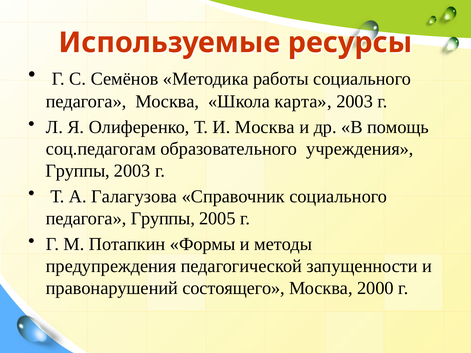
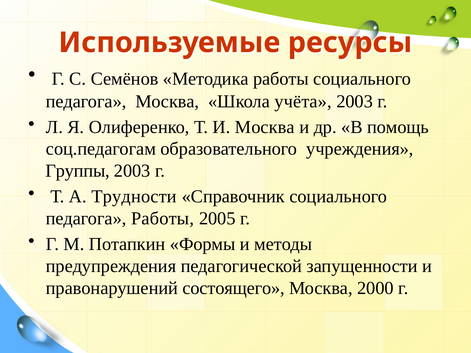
карта: карта -> учёта (303, 101)
Галагузова: Галагузова -> Трудности (134, 197)
педагога Группы: Группы -> Работы (163, 219)
